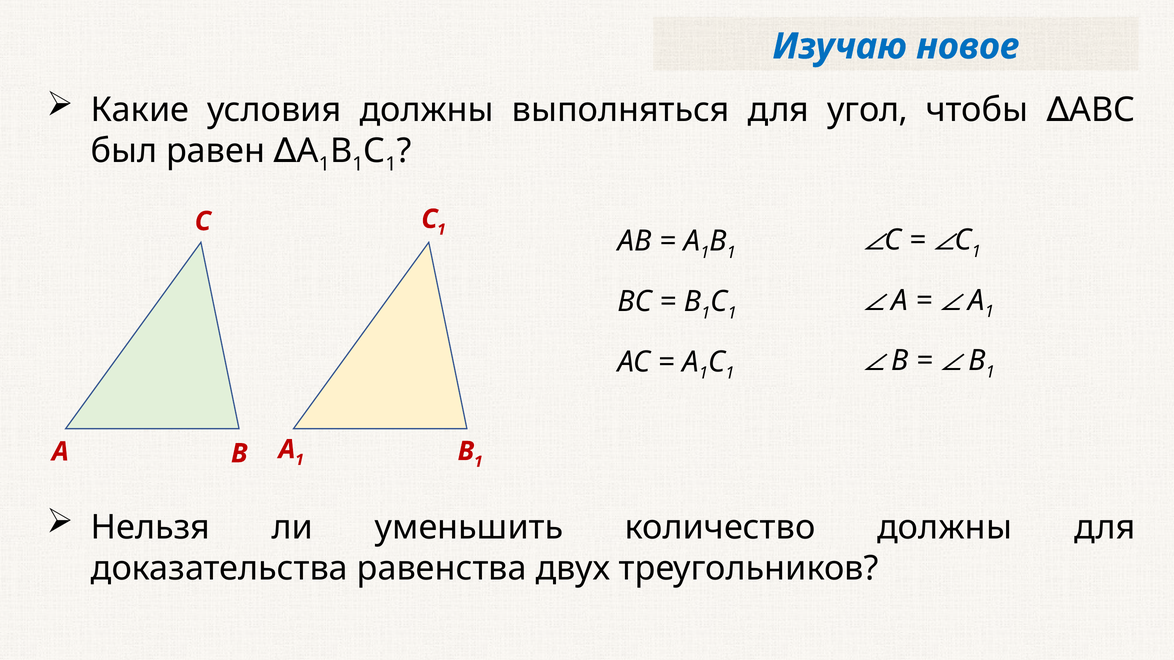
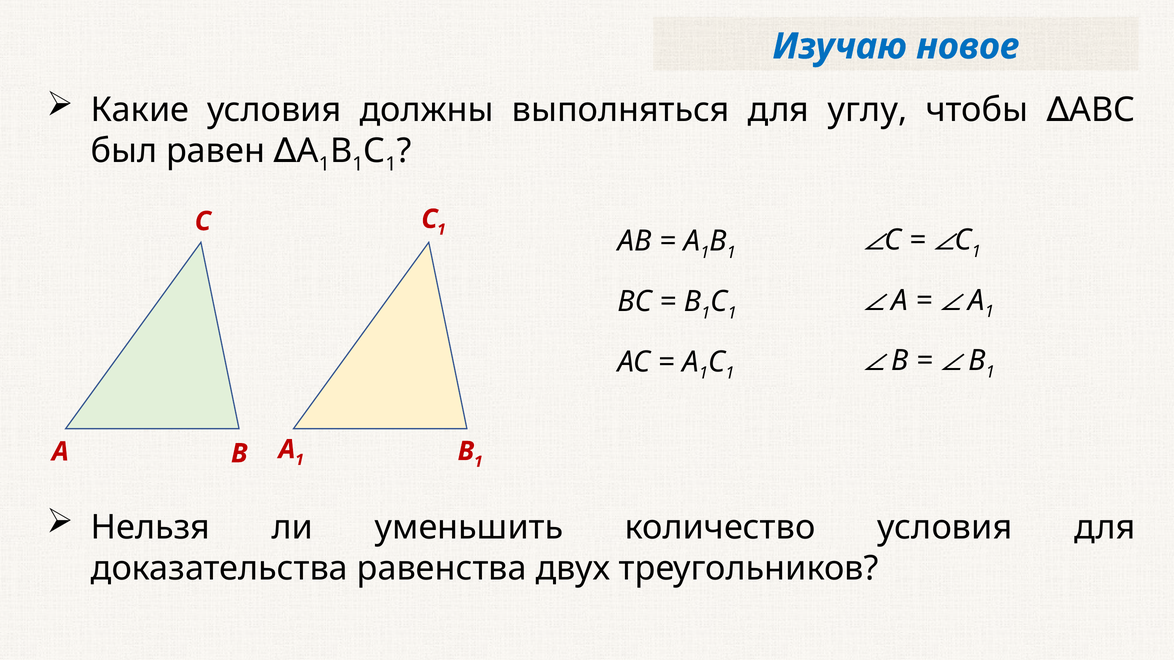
угол: угол -> углу (867, 110)
количество должны: должны -> условия (945, 528)
